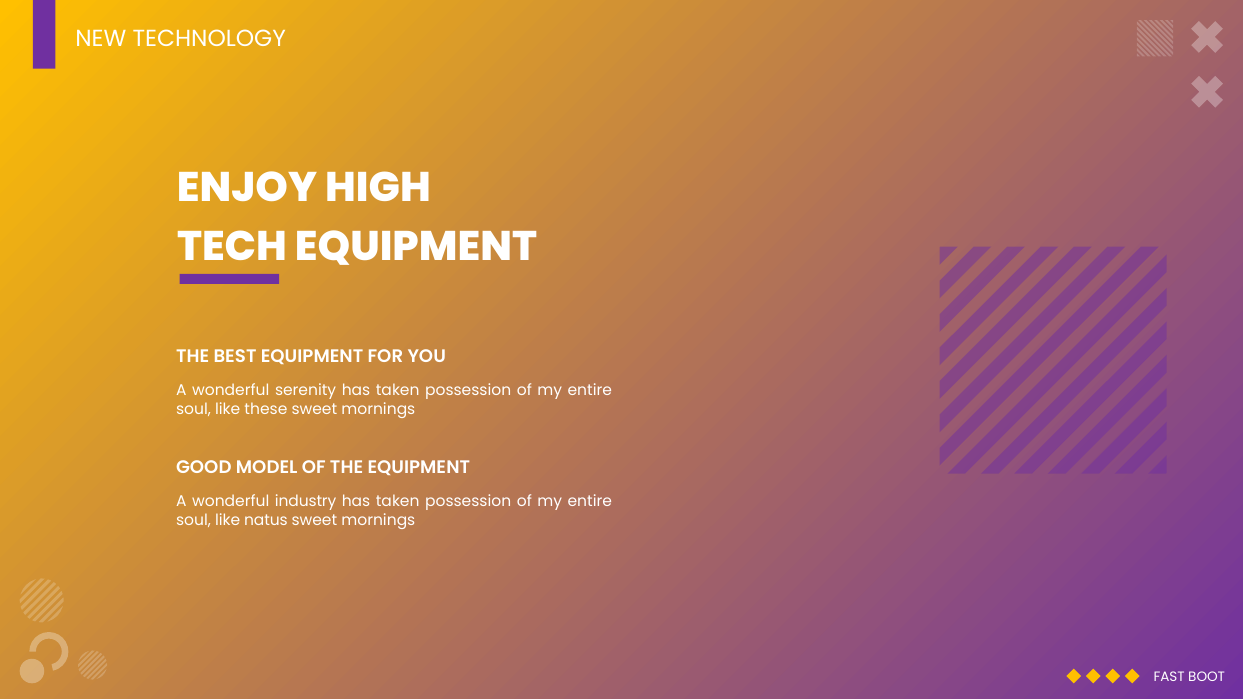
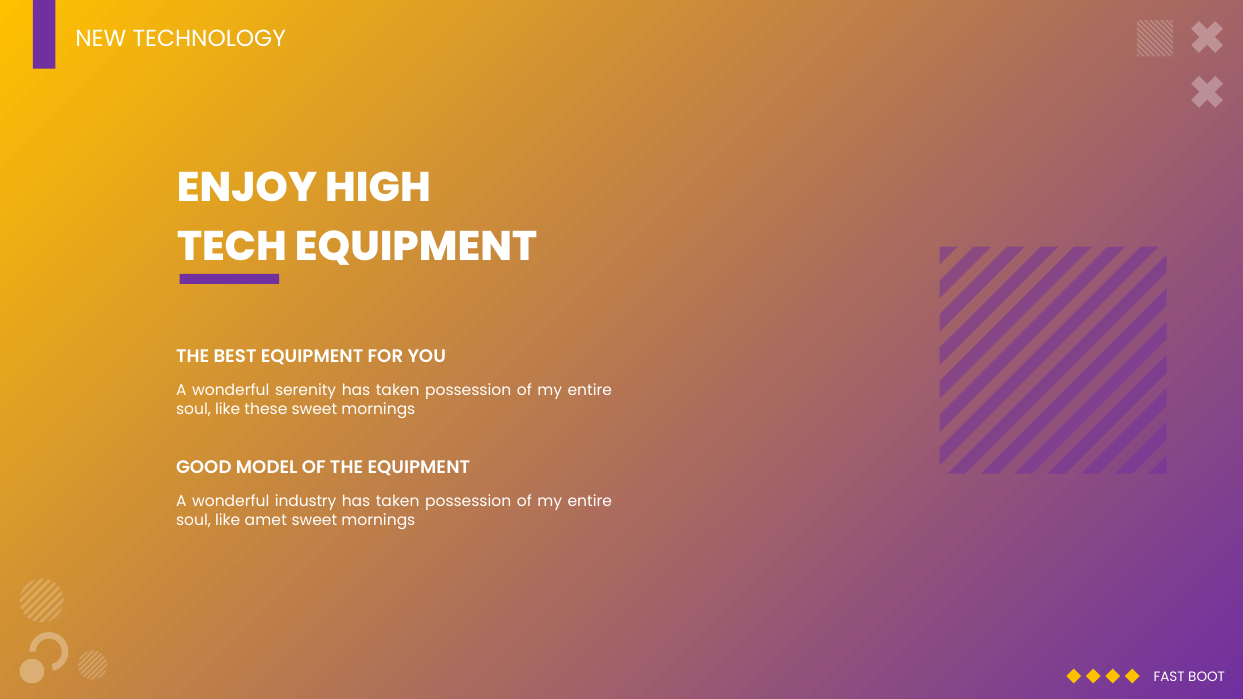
natus: natus -> amet (266, 520)
